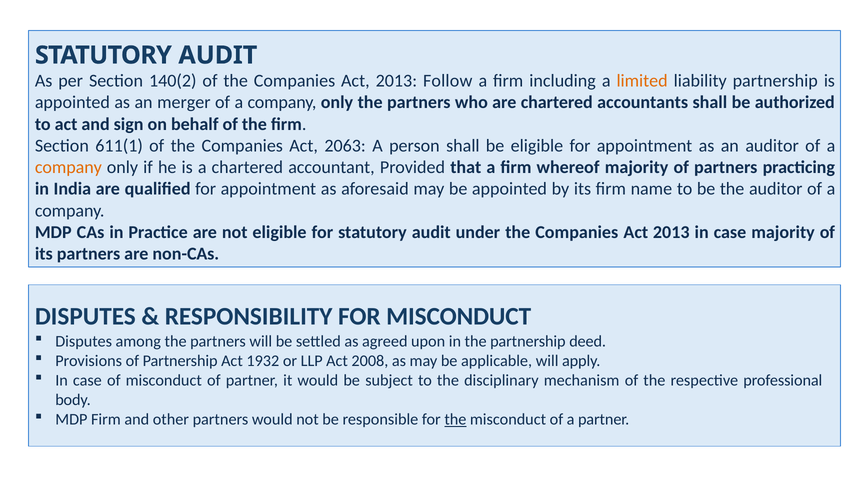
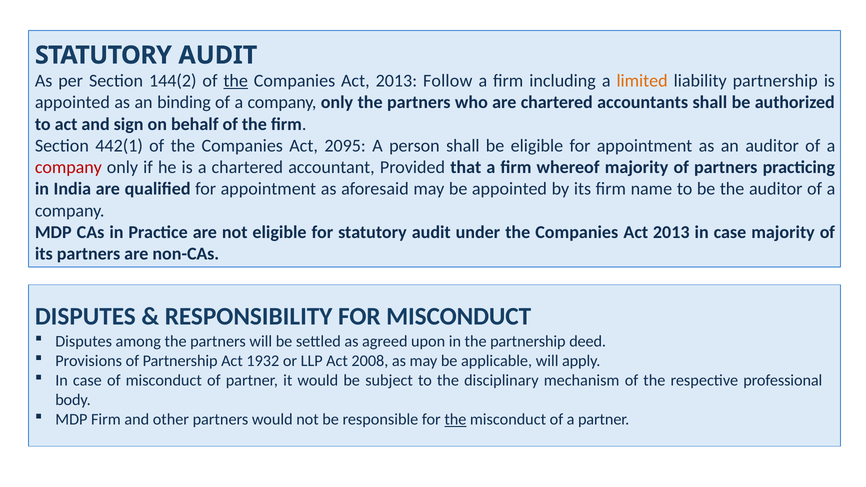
140(2: 140(2 -> 144(2 (173, 81)
the underline: none -> present (236, 81)
merger: merger -> binding (184, 102)
611(1: 611(1 -> 442(1 (119, 146)
2063: 2063 -> 2095 (345, 146)
company colour: orange -> red (68, 167)
